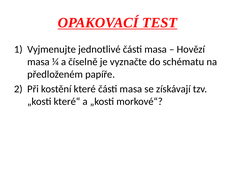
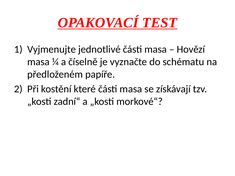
které“: které“ -> zadní“ (67, 102)
